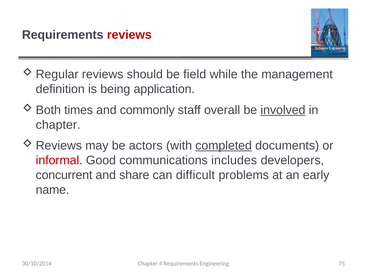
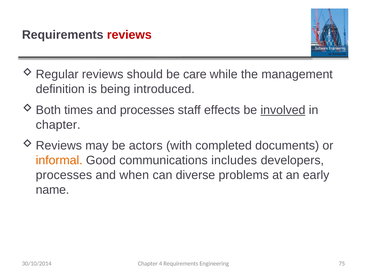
field: field -> care (195, 74)
application: application -> introduced (164, 89)
and commonly: commonly -> processes (147, 110)
overall: overall -> effects (222, 110)
completed underline: present -> none (224, 145)
informal colour: red -> orange (59, 160)
concurrent: concurrent -> processes (64, 175)
share: share -> when (134, 175)
difficult: difficult -> diverse (195, 175)
